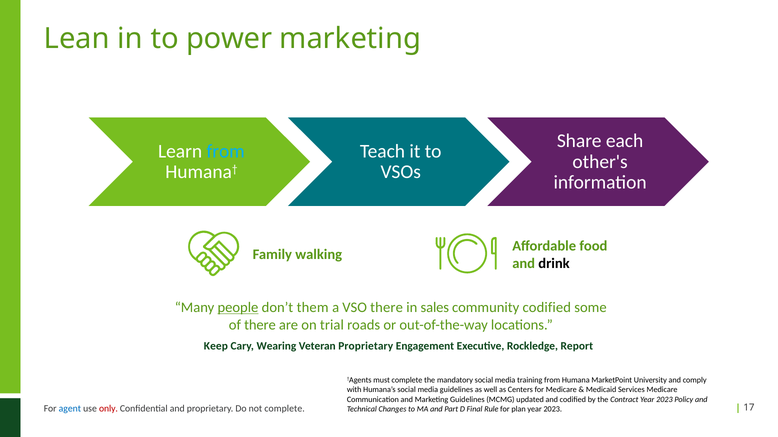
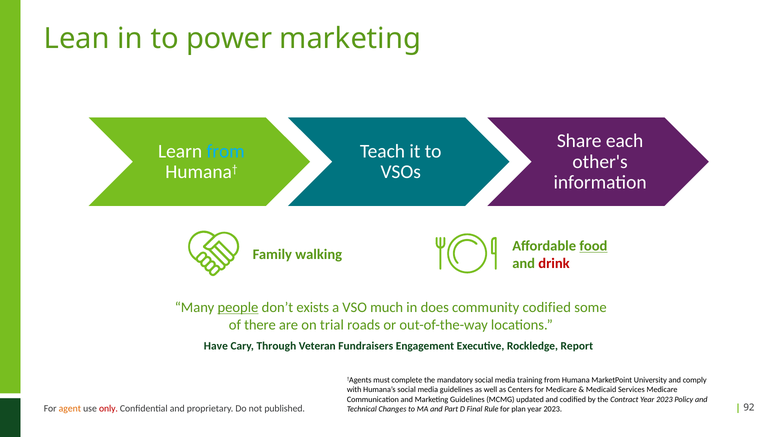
food underline: none -> present (593, 246)
drink colour: black -> red (554, 264)
them: them -> exists (313, 308)
VSO there: there -> much (387, 308)
sales: sales -> does (435, 308)
Keep: Keep -> Have (216, 346)
Wearing: Wearing -> Through (276, 346)
Veteran Proprietary: Proprietary -> Fundraisers (366, 346)
agent colour: blue -> orange (70, 409)
not complete: complete -> published (285, 409)
17: 17 -> 92 (749, 408)
